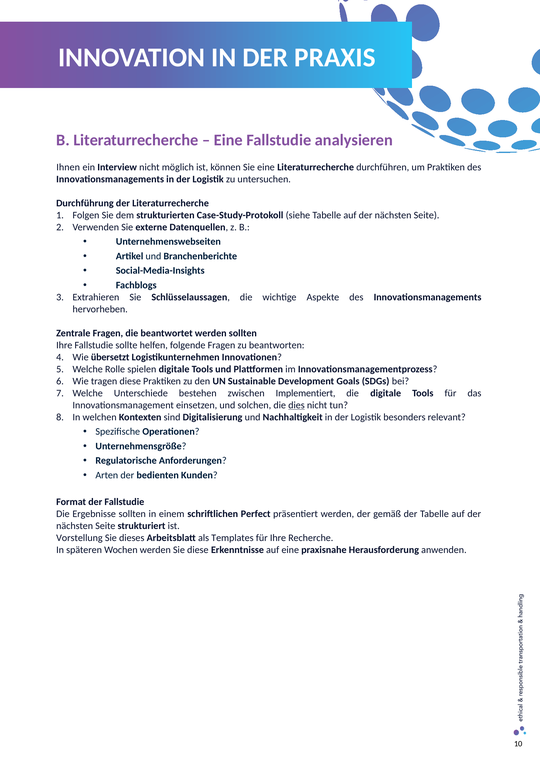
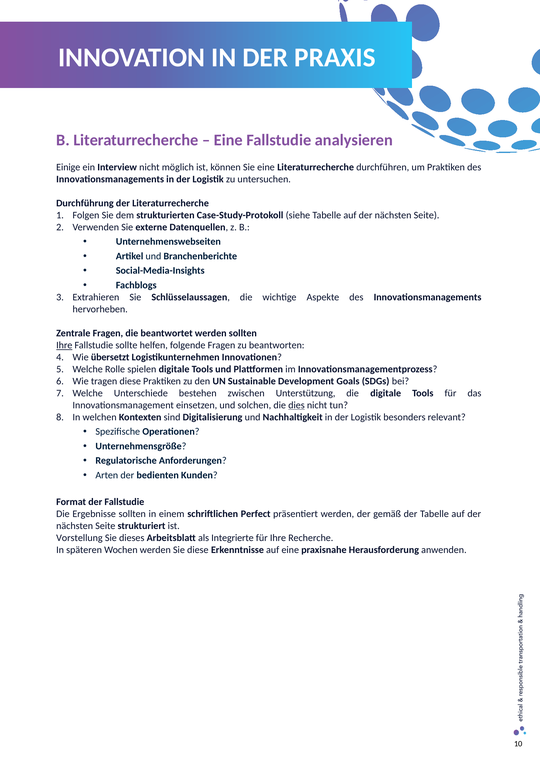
Ihnen: Ihnen -> Einige (68, 167)
Ihre underline: none -> present (64, 345)
Implementiert: Implementiert -> Unterstützung (306, 393)
Templates: Templates -> Integrierte (232, 538)
